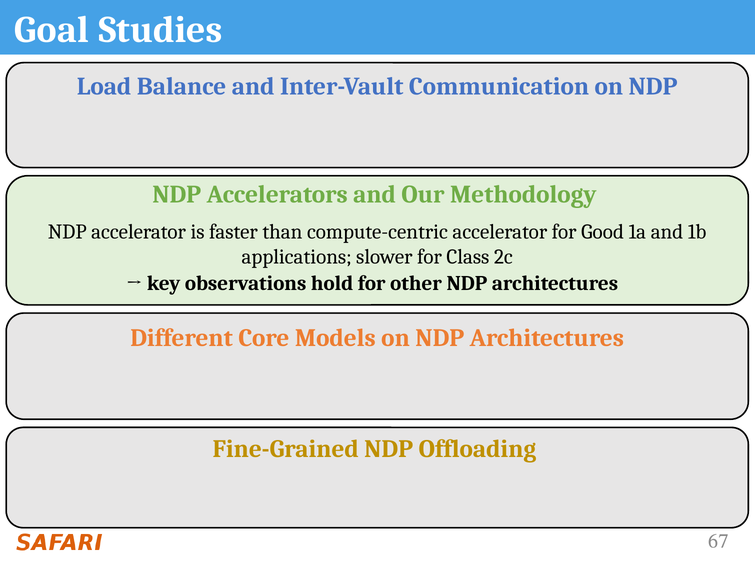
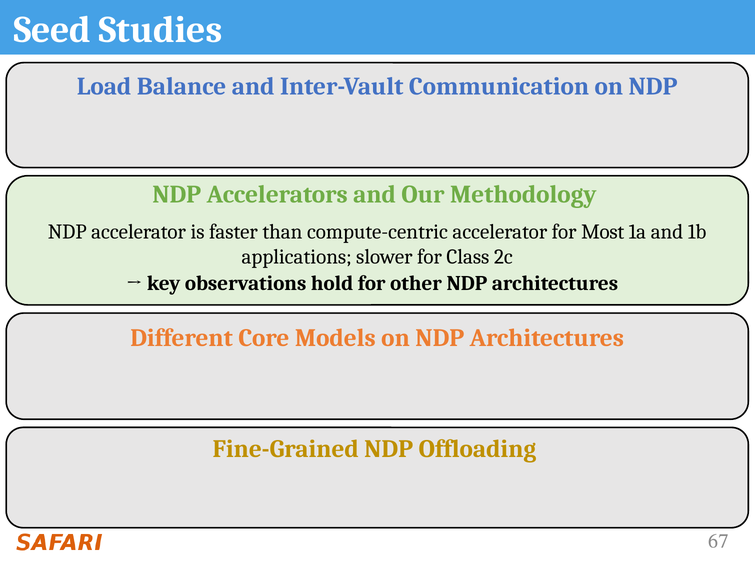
Goal: Goal -> Seed (52, 30)
accelerator for Good: Good -> Most (603, 232)
